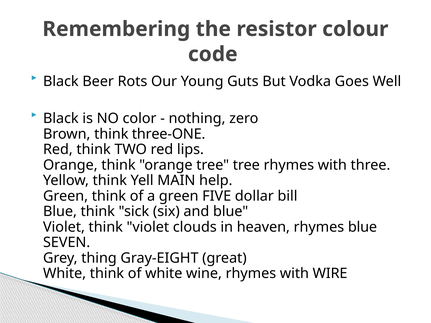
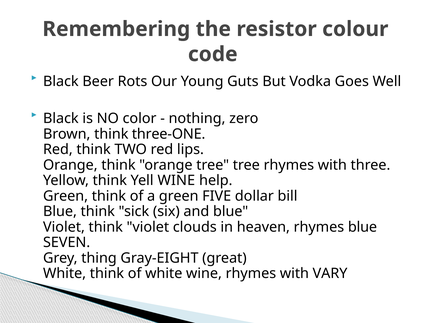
Yell MAIN: MAIN -> WINE (176, 181)
WIRE: WIRE -> VARY (330, 274)
